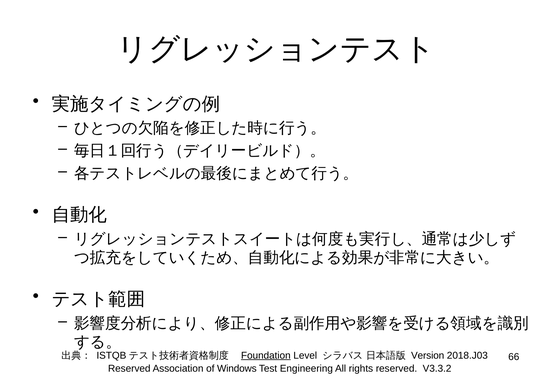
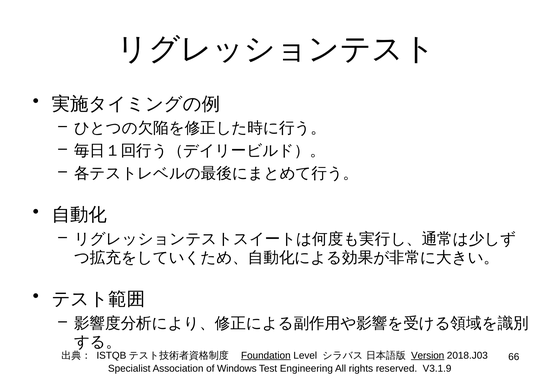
Version underline: none -> present (428, 356)
Reserved: Reserved -> Specialist (129, 369)
V3.3.2: V3.3.2 -> V3.1.9 (437, 369)
